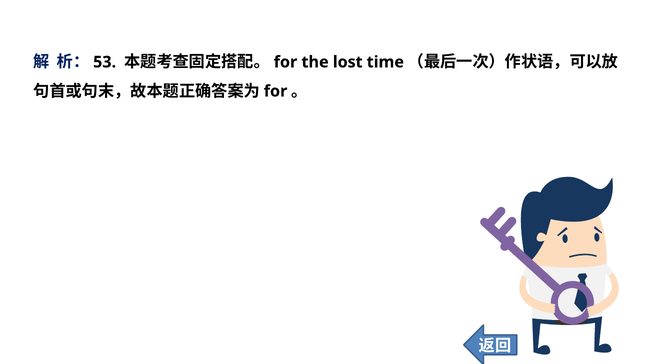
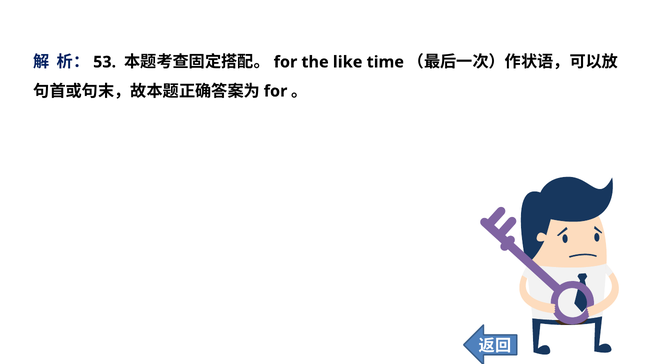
lost: lost -> like (348, 62)
